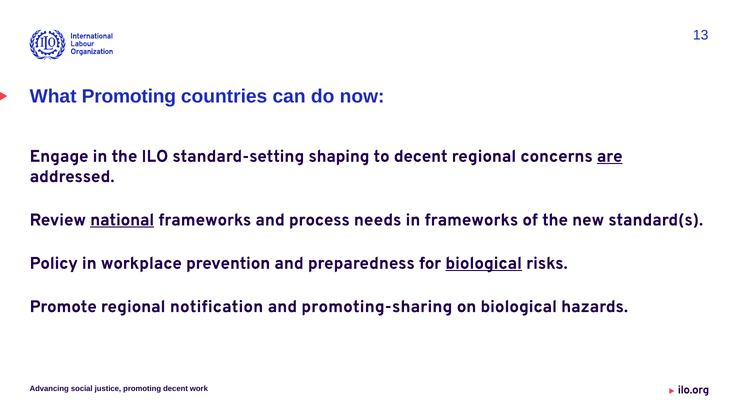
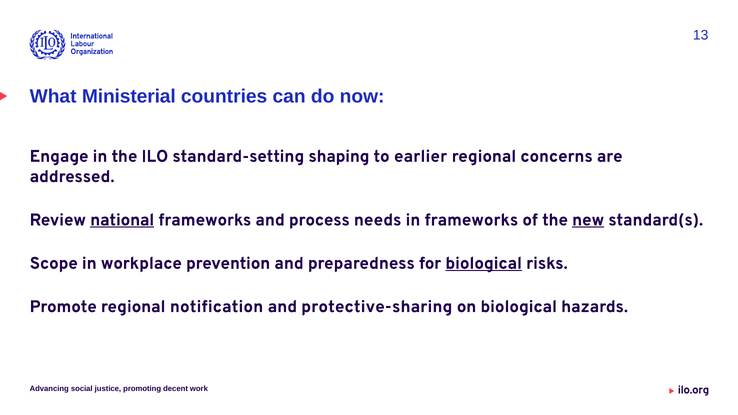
What Promoting: Promoting -> Ministerial (129, 96)
to decent: decent -> earlier (421, 156)
are underline: present -> none (610, 156)
new underline: none -> present (588, 220)
Policy: Policy -> Scope (54, 263)
promoting-sharing: promoting-sharing -> protective-sharing (377, 307)
